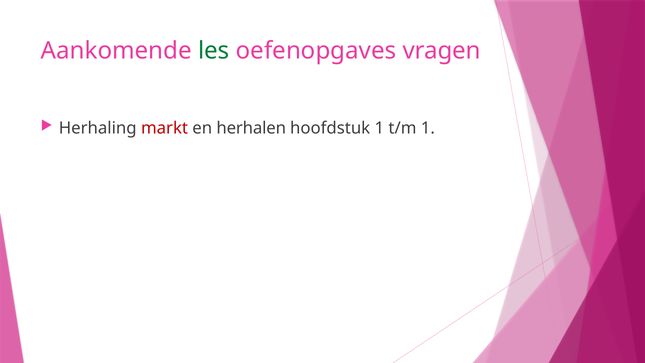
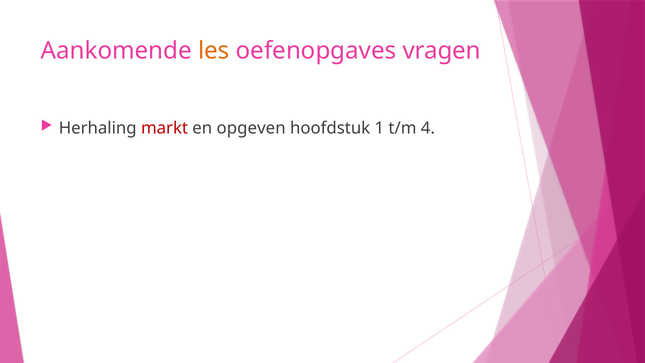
les colour: green -> orange (214, 51)
herhalen: herhalen -> opgeven (251, 128)
t/m 1: 1 -> 4 (428, 128)
